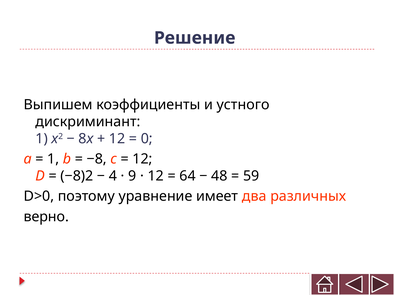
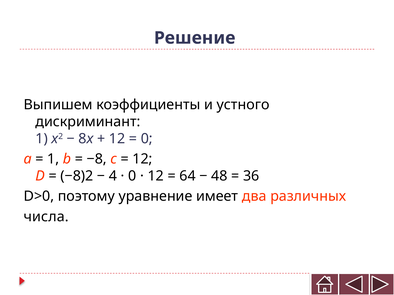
9: 9 -> 0 (132, 176)
59: 59 -> 36 (251, 176)
верно: верно -> числа (46, 217)
